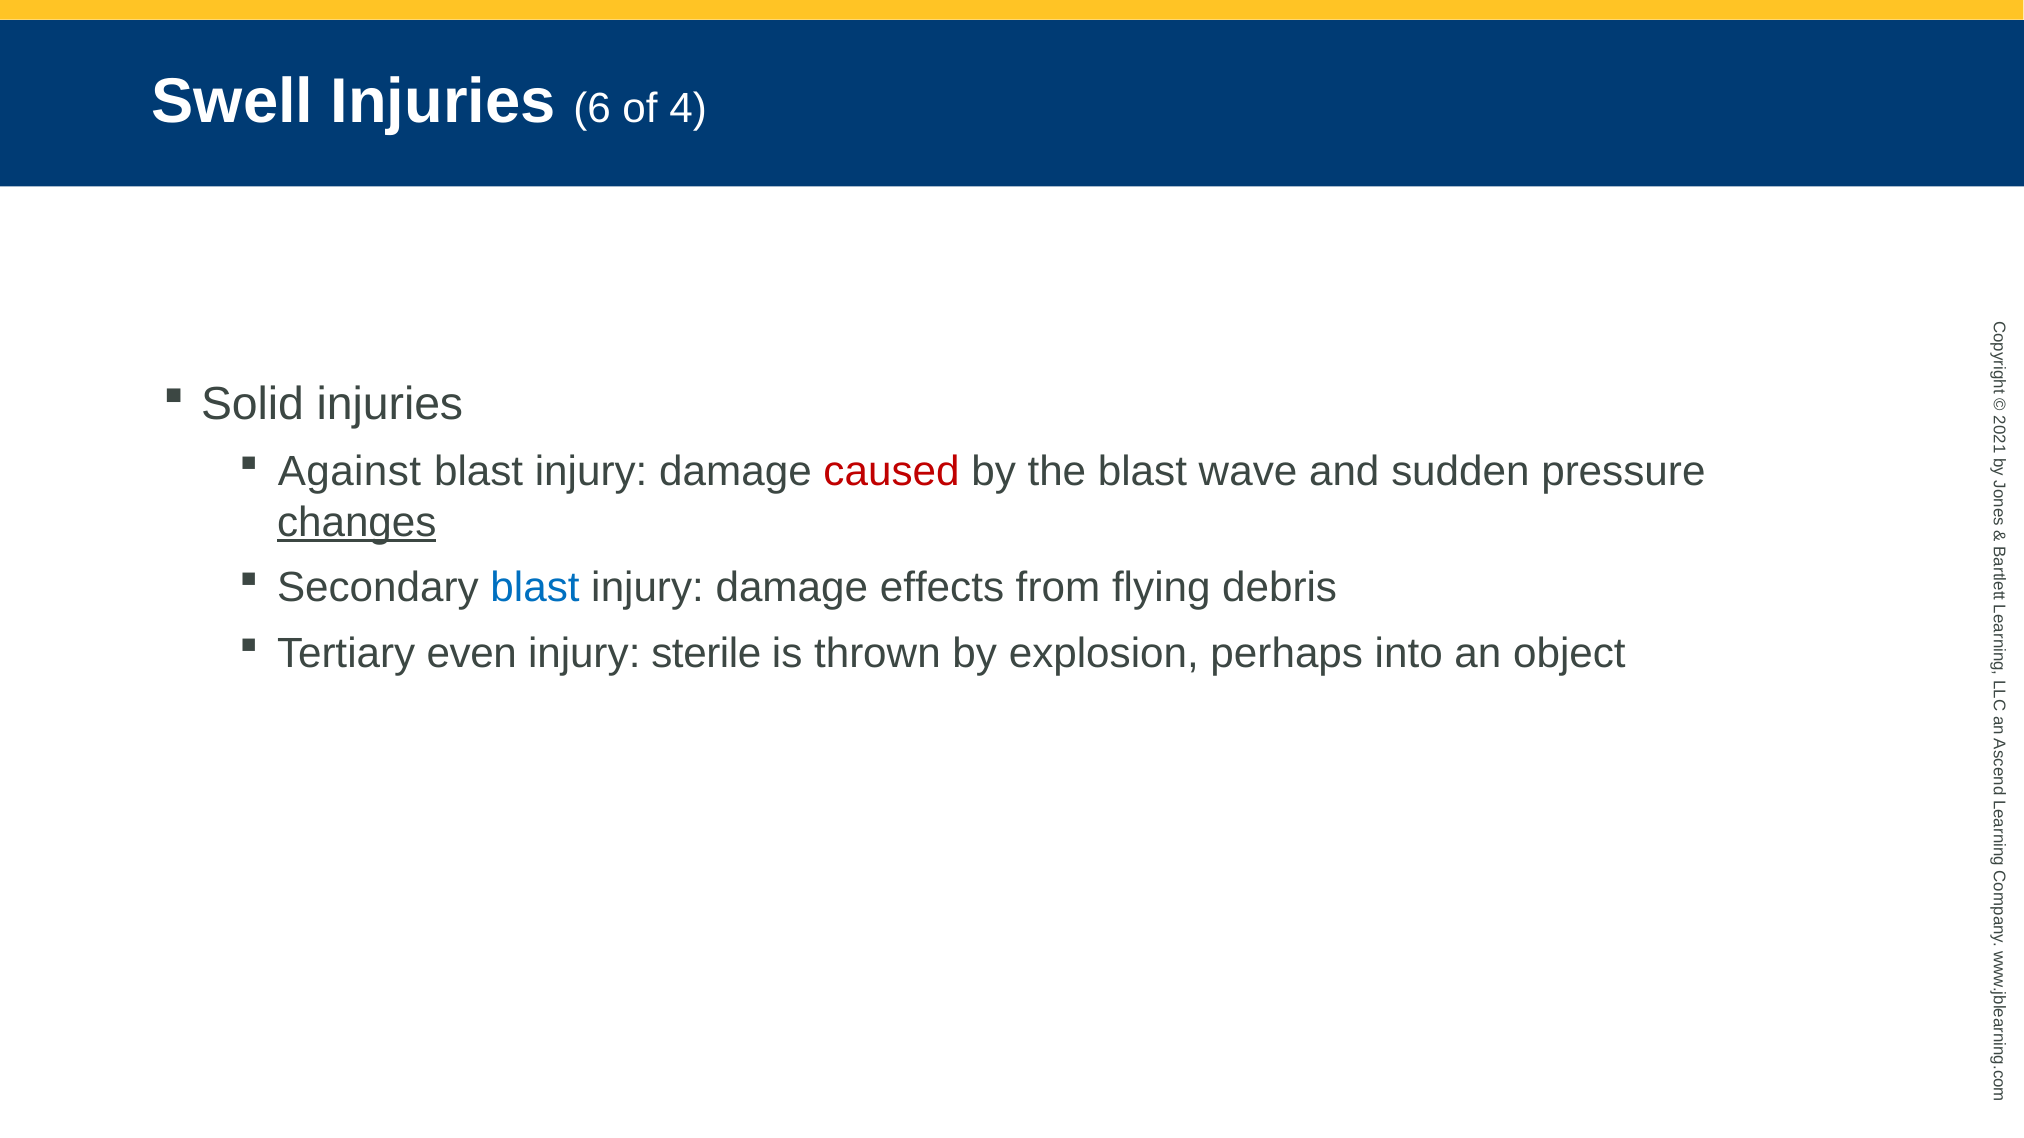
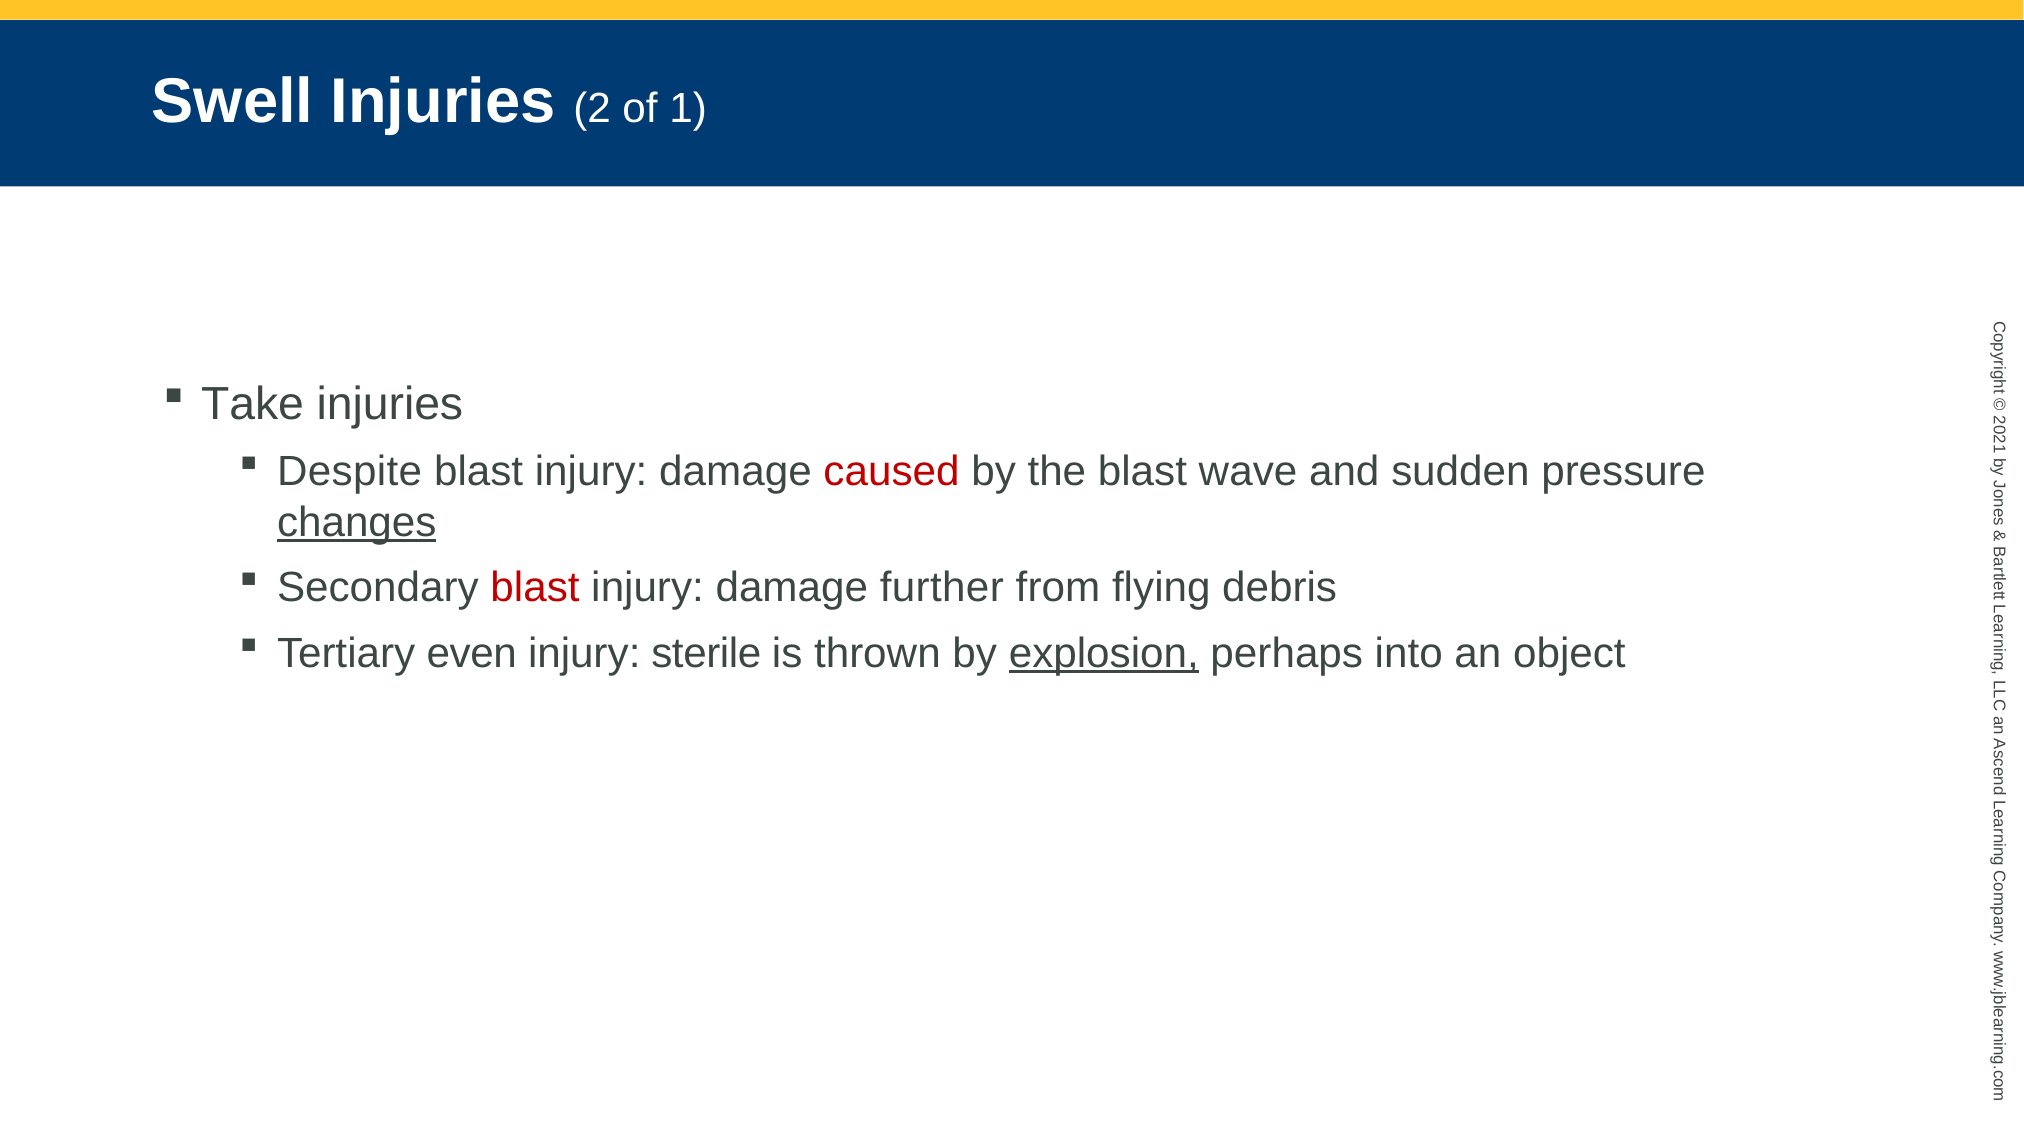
Injuries 6: 6 -> 2 (592, 109)
of 4: 4 -> 1 (688, 109)
Solid: Solid -> Take (253, 404)
Against: Against -> Despite (350, 472)
blast colour: blue -> red (535, 588)
effects: effects -> further (942, 588)
explosion underline: none -> present (1104, 653)
